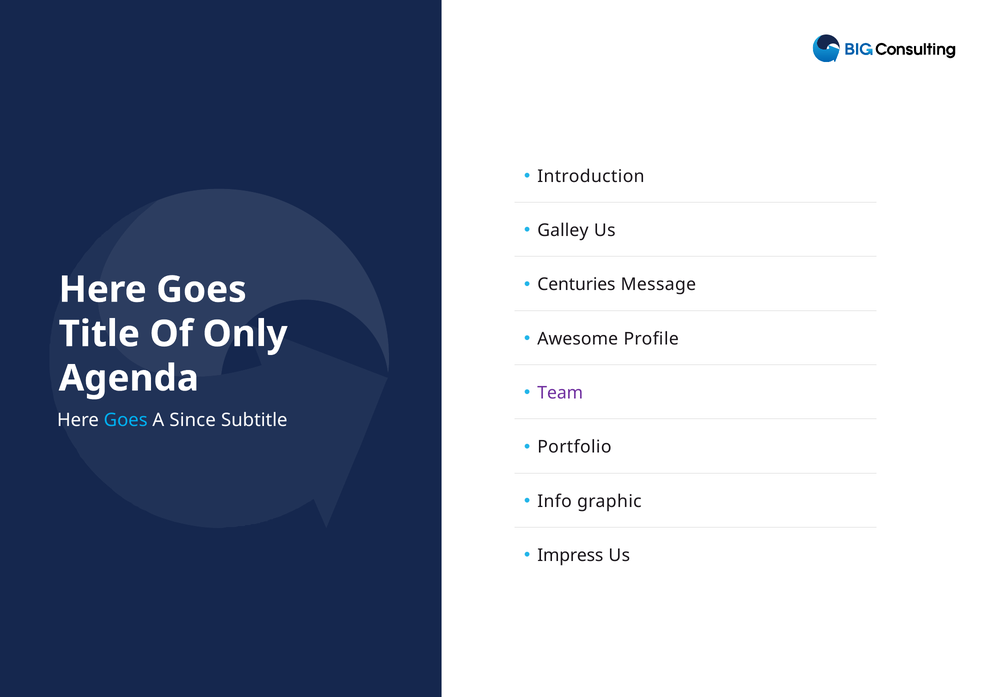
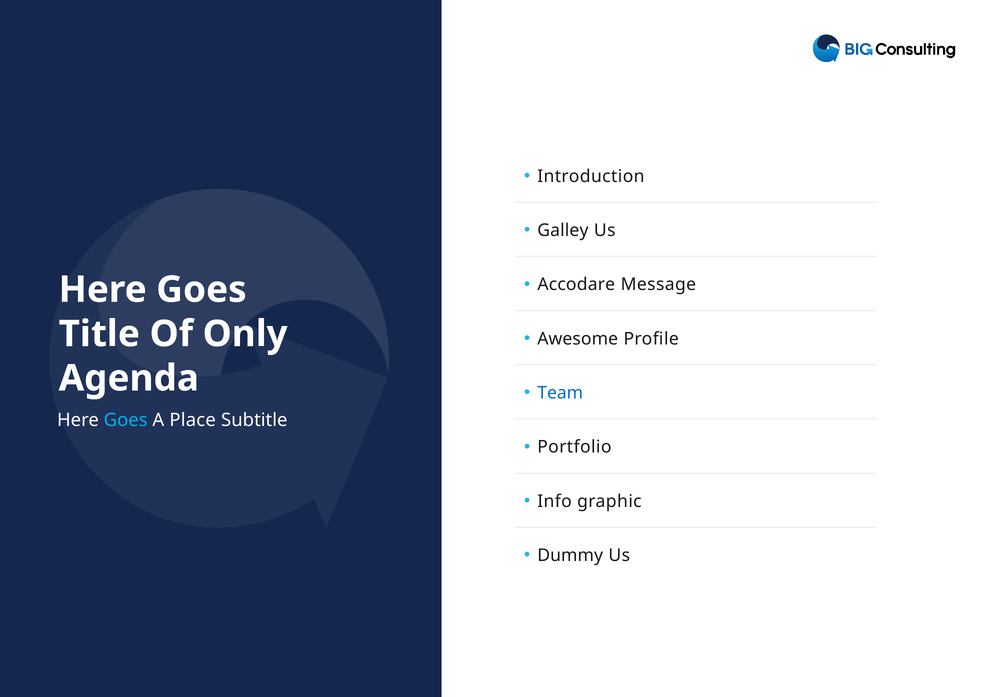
Centuries: Centuries -> Accodare (576, 285)
Team colour: purple -> blue (560, 393)
Since: Since -> Place (193, 420)
Impress: Impress -> Dummy (570, 556)
